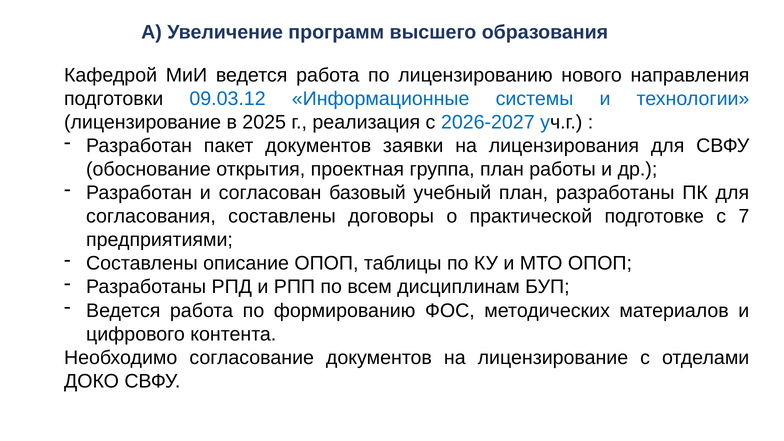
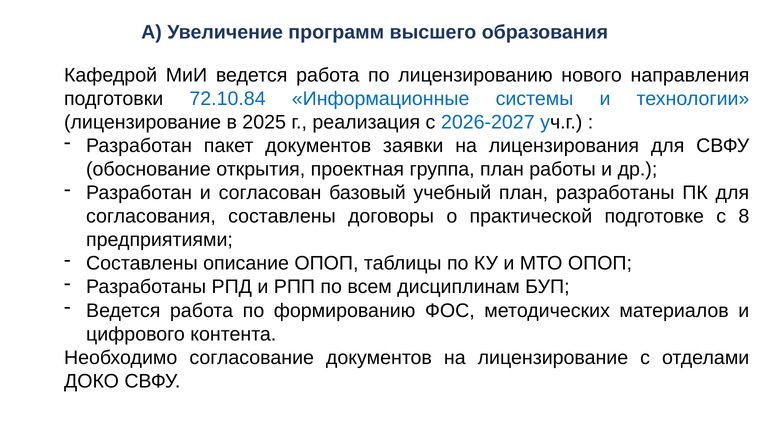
09.03.12: 09.03.12 -> 72.10.84 (228, 99)
7: 7 -> 8 (744, 216)
